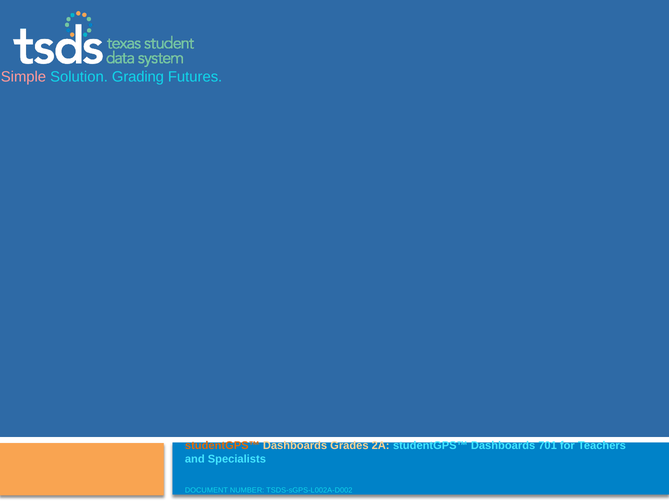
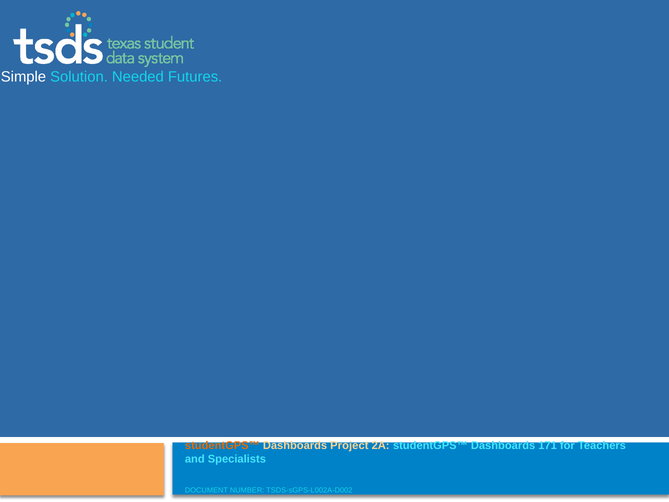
Simple colour: pink -> white (23, 77)
Grading: Grading -> Needed (138, 77)
Grades: Grades -> Project (349, 446)
701: 701 -> 171 (548, 446)
